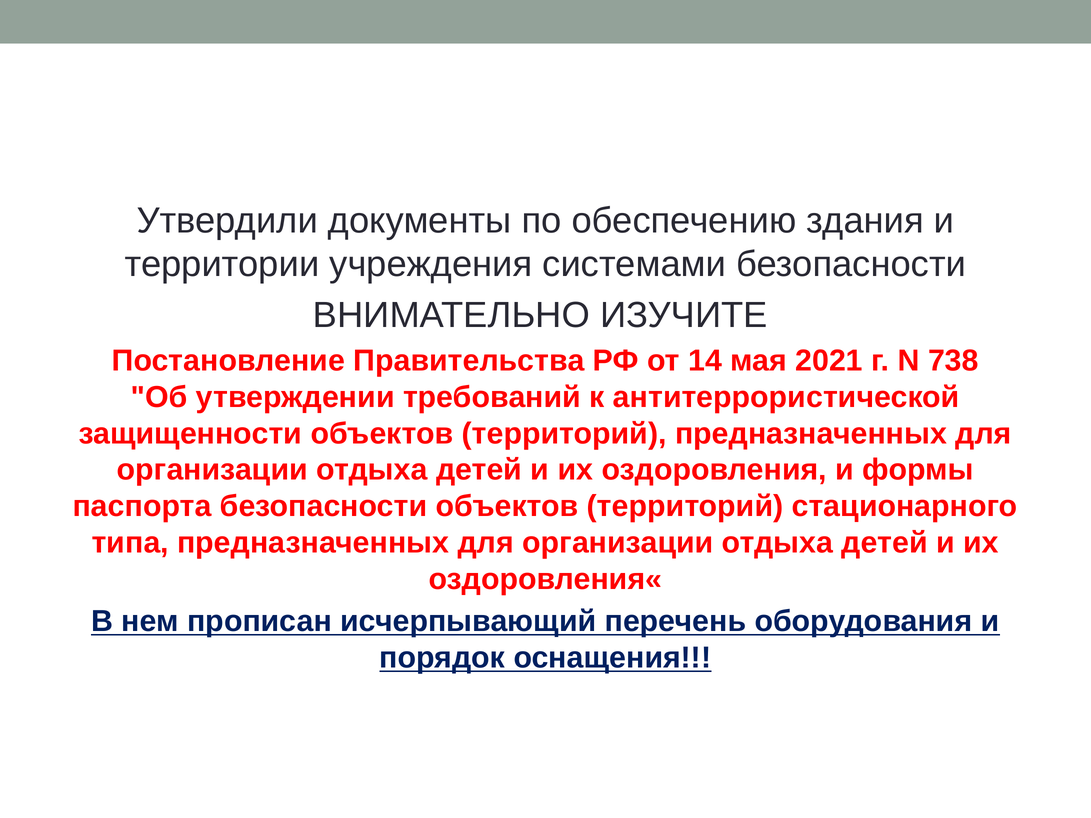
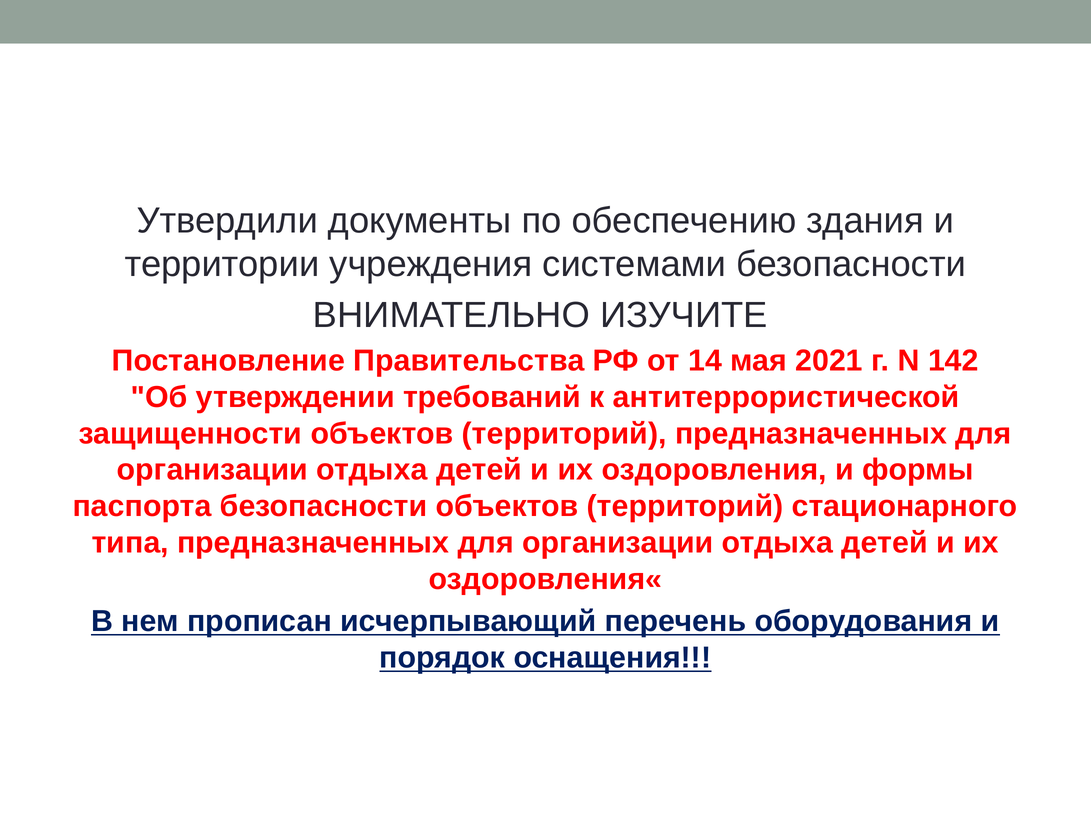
738: 738 -> 142 (953, 361)
